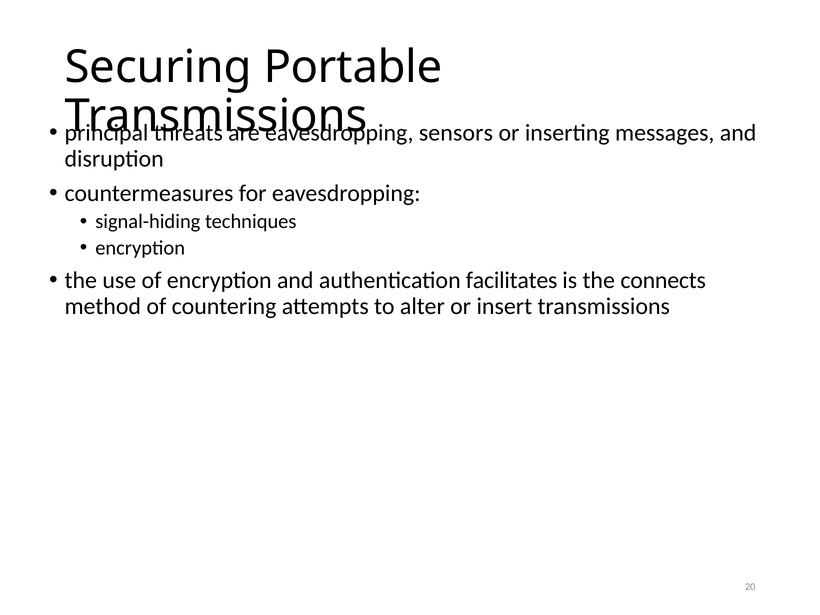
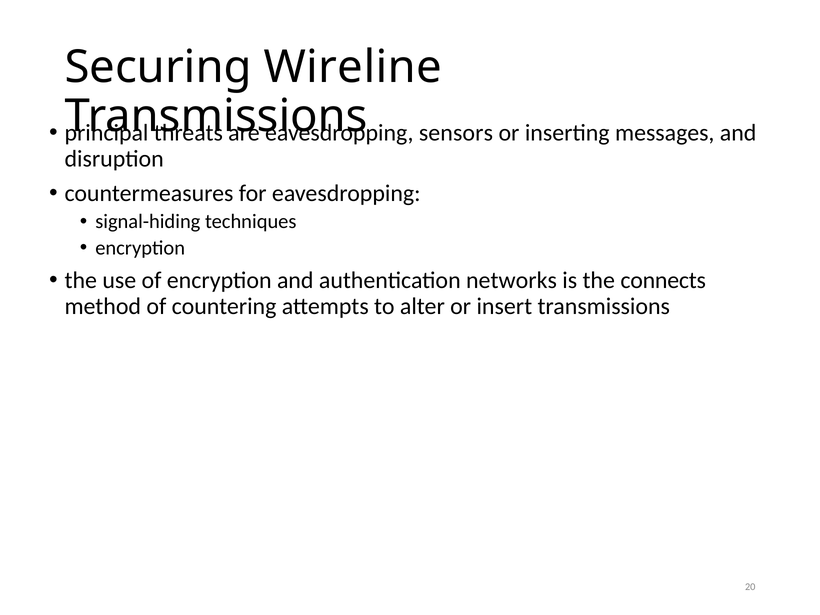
Portable: Portable -> Wireline (353, 67)
facilitates: facilitates -> networks (511, 280)
